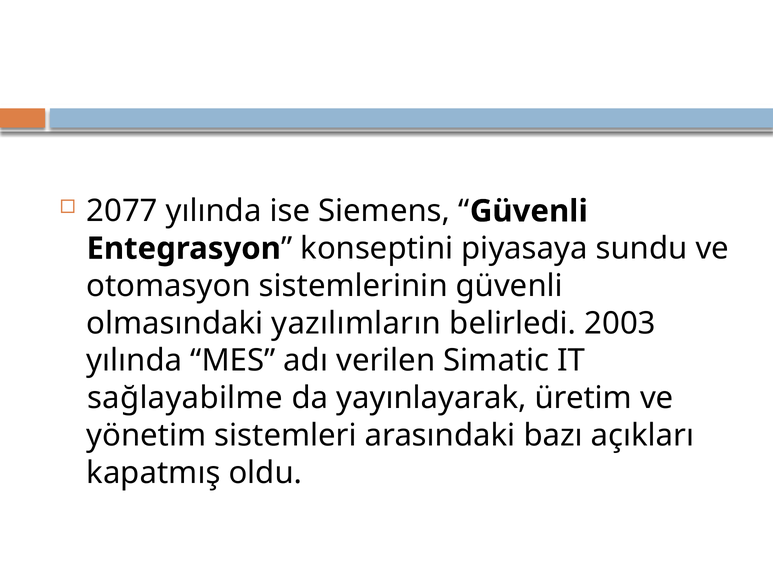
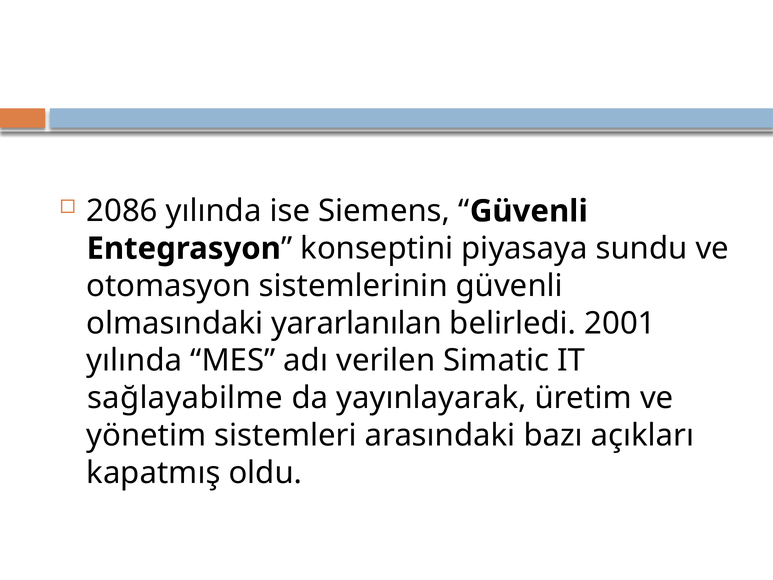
2077: 2077 -> 2086 (122, 211)
yazılımların: yazılımların -> yararlanılan (357, 323)
2003: 2003 -> 2001 (620, 323)
